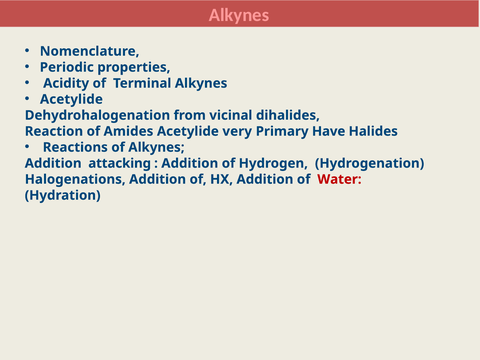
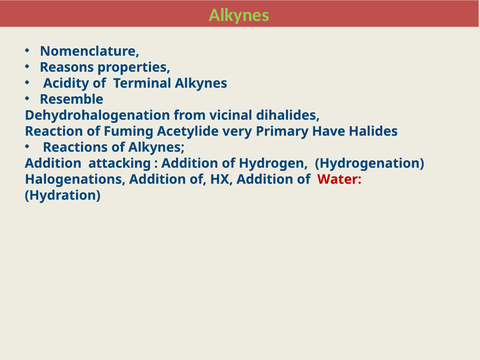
Alkynes colour: pink -> light green (239, 15)
Periodic: Periodic -> Reasons (67, 67)
Acetylide: Acetylide -> Resemble (72, 99)
Amides: Amides -> Fuming (129, 131)
